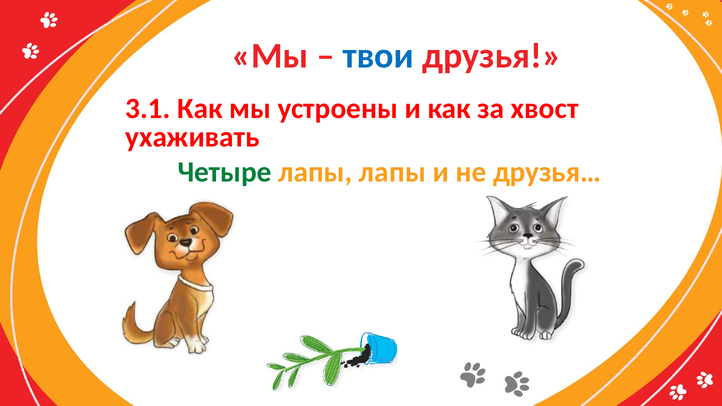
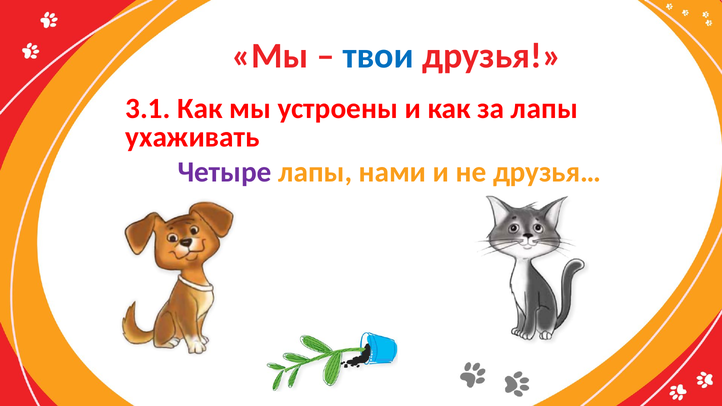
за хвост: хвост -> лапы (545, 108)
Четыре colour: green -> purple (225, 172)
лапы лапы: лапы -> нами (393, 172)
